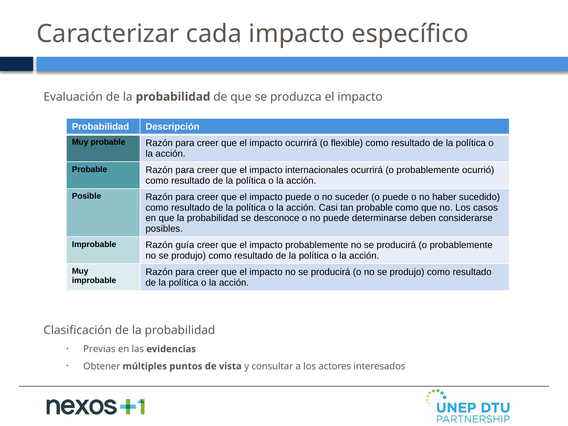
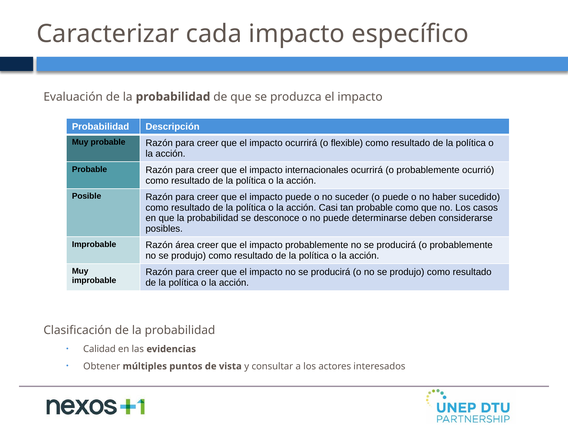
guía: guía -> área (185, 245)
Previas: Previas -> Calidad (99, 349)
